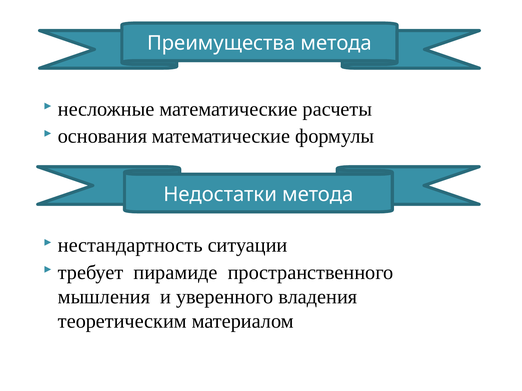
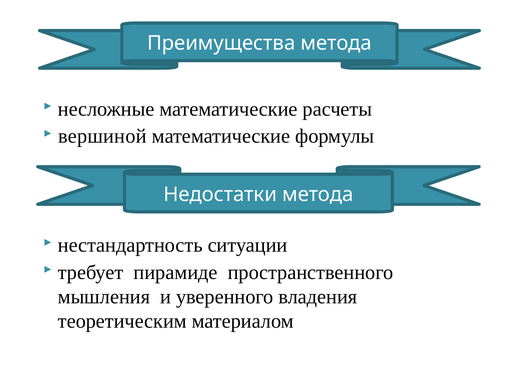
основания: основания -> вершиной (102, 136)
